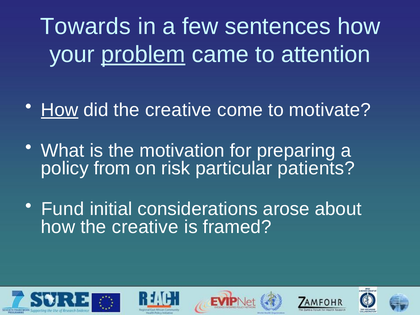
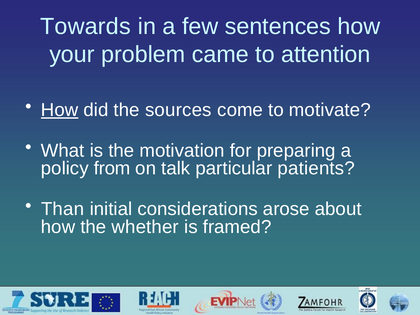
problem underline: present -> none (143, 54)
did the creative: creative -> sources (178, 110)
risk: risk -> talk (176, 168)
Fund: Fund -> Than (63, 209)
how the creative: creative -> whether (145, 227)
